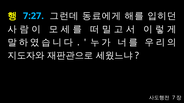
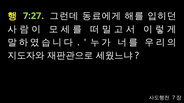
7:27 colour: light blue -> light green (33, 16)
